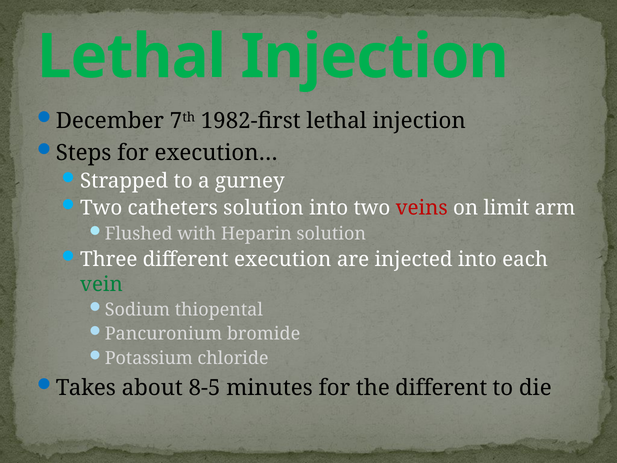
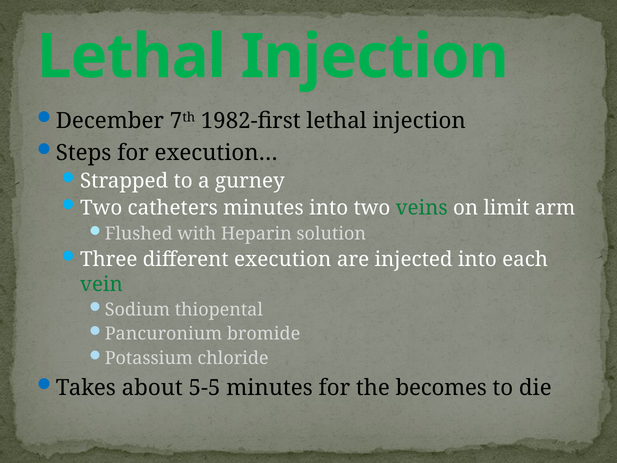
catheters solution: solution -> minutes (263, 208)
veins colour: red -> green (422, 208)
8-5: 8-5 -> 5-5 (204, 388)
the different: different -> becomes (441, 388)
